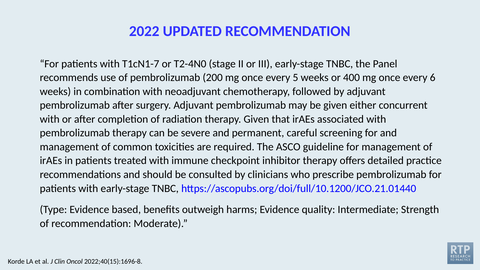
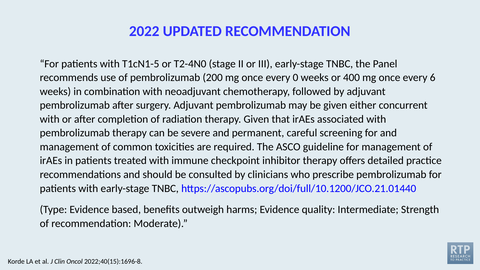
T1cN1-7: T1cN1-7 -> T1cN1-5 (141, 64)
5: 5 -> 0 (295, 78)
